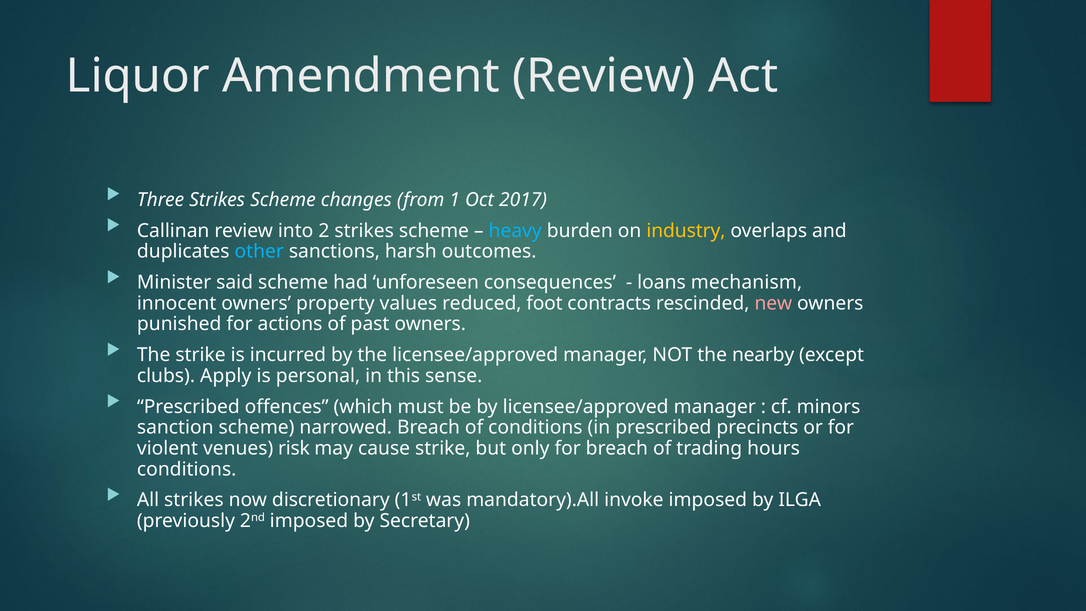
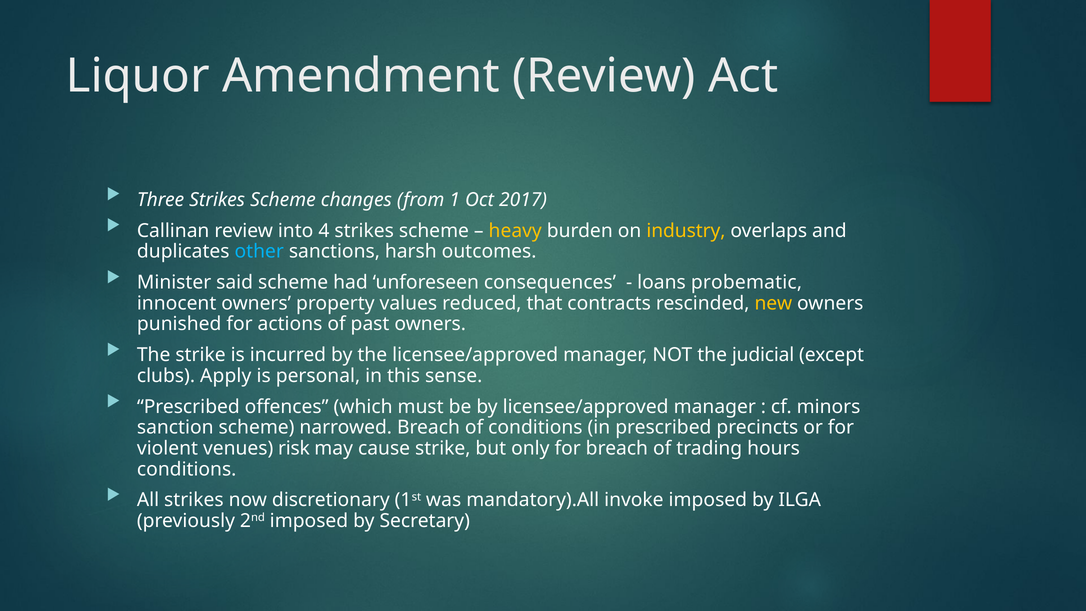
2: 2 -> 4 (324, 231)
heavy colour: light blue -> yellow (515, 231)
mechanism: mechanism -> probematic (746, 283)
foot: foot -> that (545, 303)
new colour: pink -> yellow (773, 303)
nearby: nearby -> judicial (763, 355)
